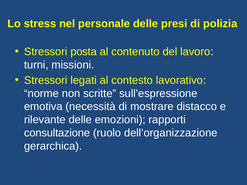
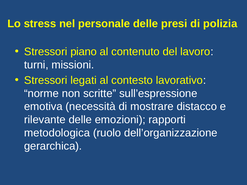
posta: posta -> piano (84, 52)
consultazione: consultazione -> metodologica (57, 133)
